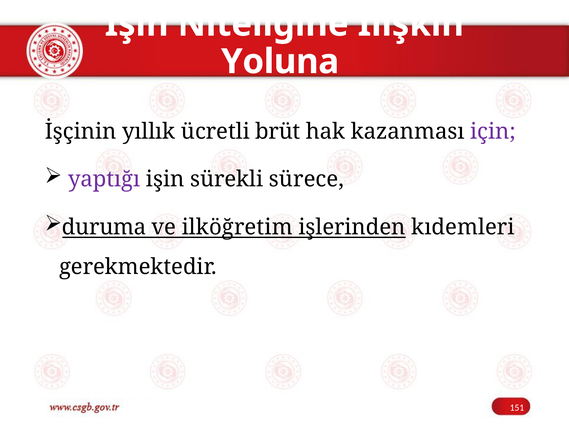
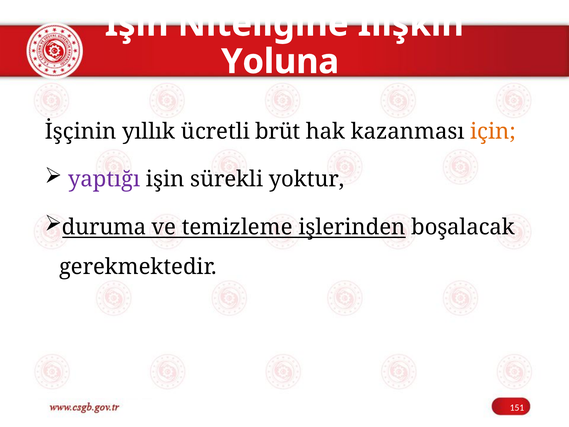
için colour: purple -> orange (493, 131)
sürece: sürece -> yoktur (307, 179)
ilköğretim: ilköğretim -> temizleme (237, 227)
kıdemleri: kıdemleri -> boşalacak (463, 227)
